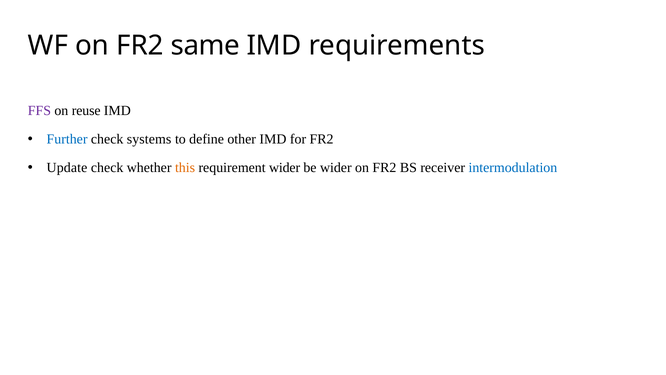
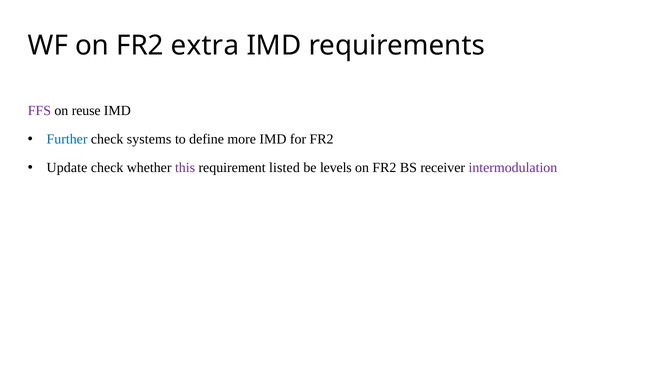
same: same -> extra (205, 46)
other: other -> more (242, 139)
this colour: orange -> purple (185, 168)
requirement wider: wider -> listed (284, 168)
be wider: wider -> levels (336, 168)
intermodulation colour: blue -> purple (513, 168)
